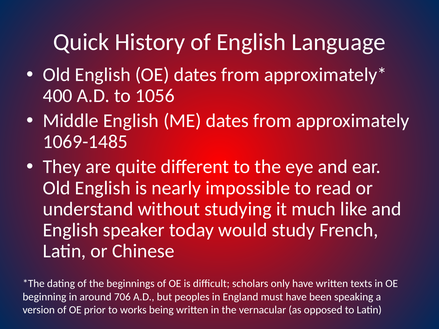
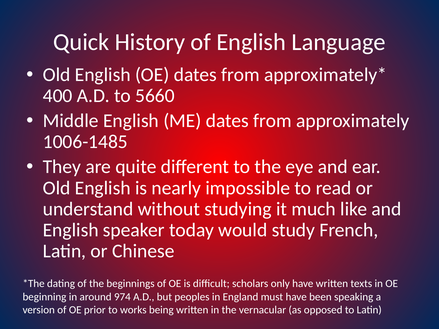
1056: 1056 -> 5660 (155, 96)
1069-1485: 1069-1485 -> 1006-1485 (85, 142)
706: 706 -> 974 (122, 297)
